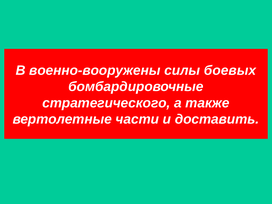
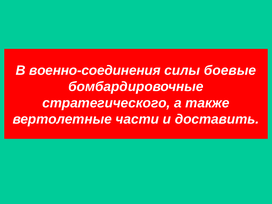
военно-вооружены: военно-вооружены -> военно-соединения (95, 70)
боевых: боевых -> боевые (230, 70)
